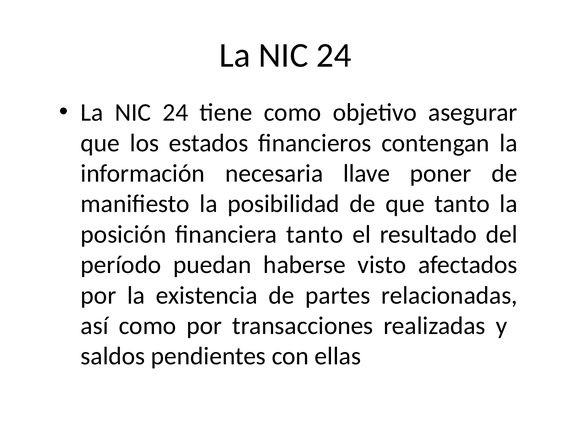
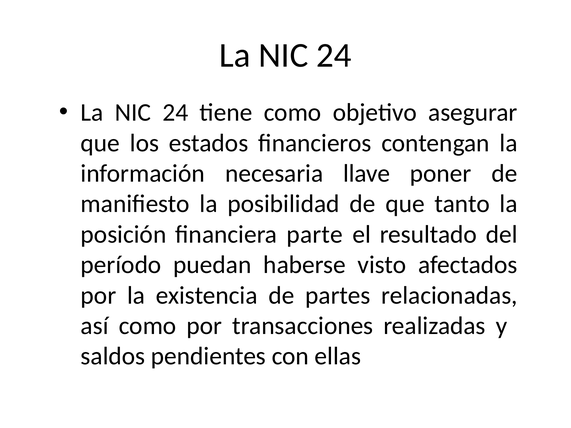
financiera tanto: tanto -> parte (315, 235)
